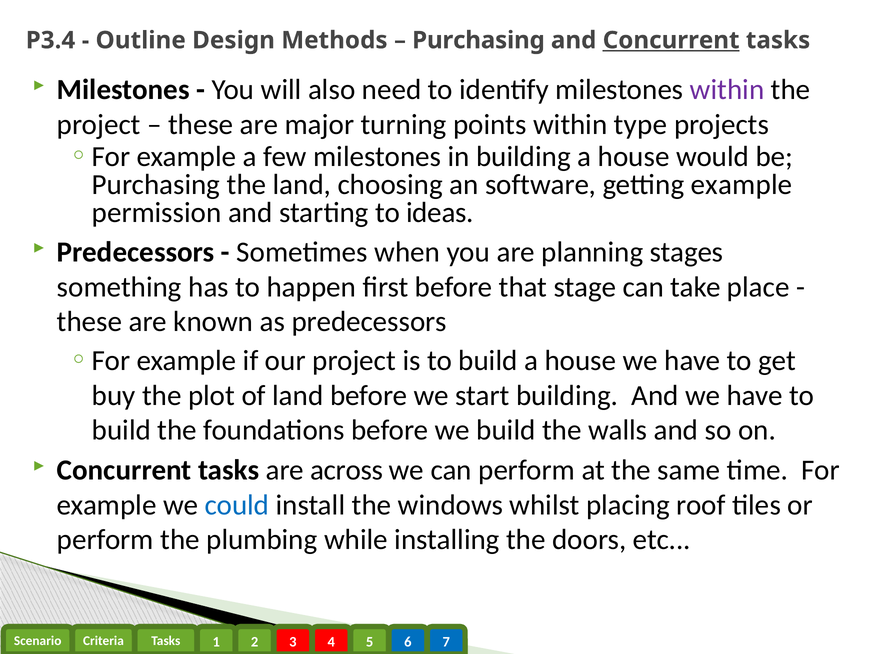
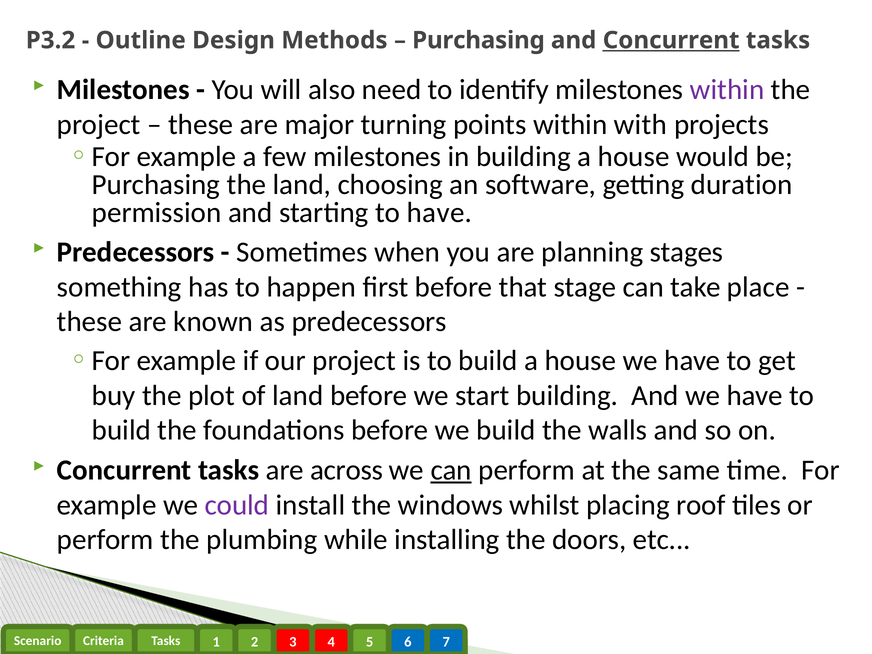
P3.4: P3.4 -> P3.2 (50, 40)
type: type -> with (641, 125)
getting example: example -> duration (742, 185)
to ideas: ideas -> have (440, 213)
can underline: none -> present (451, 470)
could colour: blue -> purple (237, 505)
